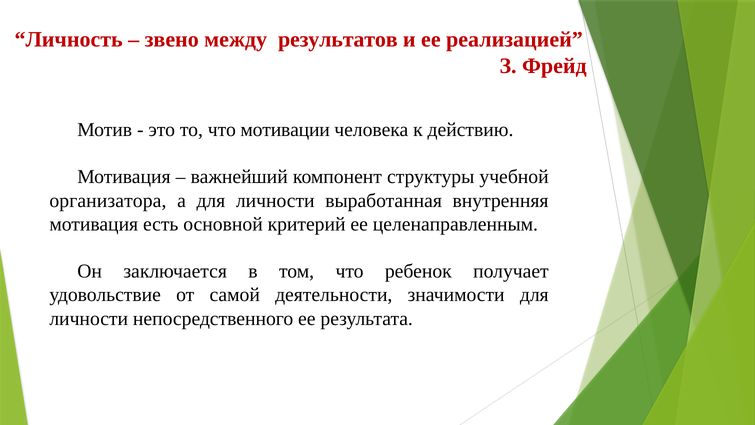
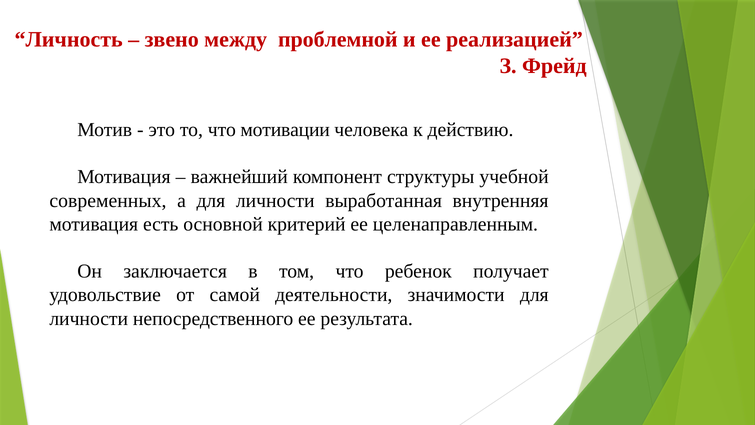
результатов: результатов -> проблемной (338, 40)
организатора: организатора -> современных (108, 200)
